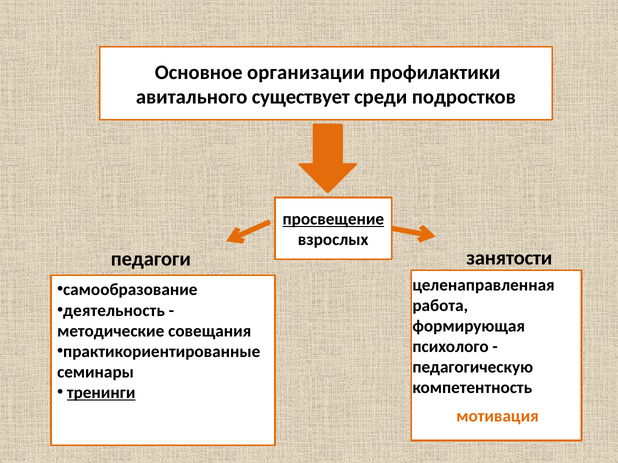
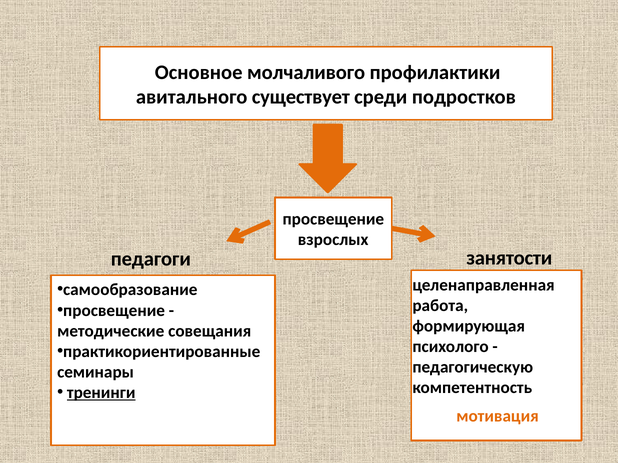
организации: организации -> молчаливого (306, 72)
просвещение underline: present -> none (333, 219)
деятельность: деятельность -> просвещение (114, 311)
